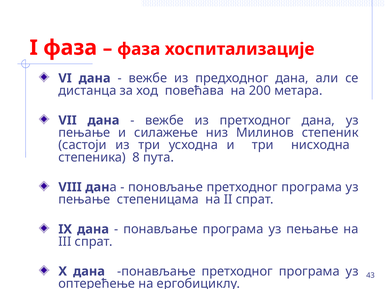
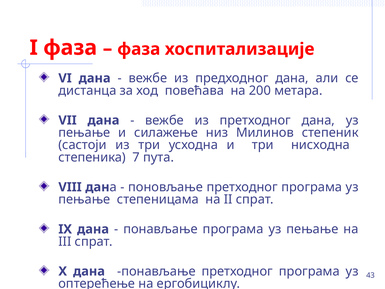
8: 8 -> 7 (136, 157)
